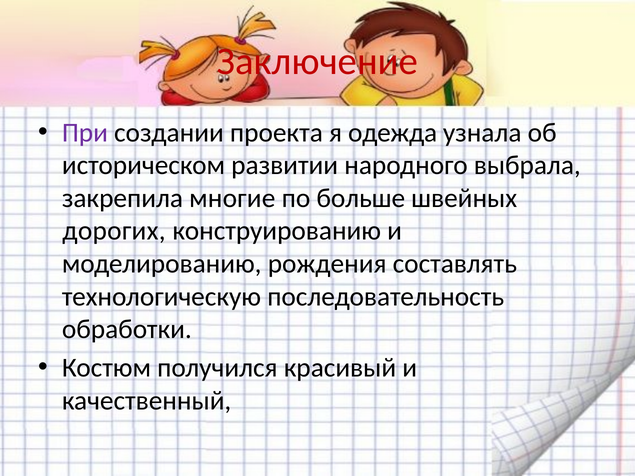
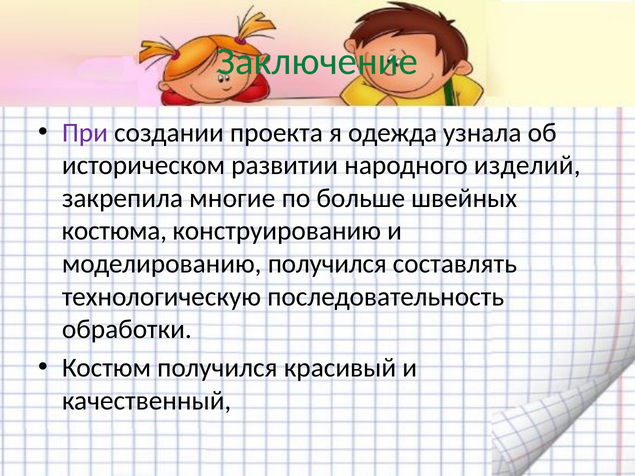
Заключение colour: red -> green (317, 61)
выбрала: выбрала -> изделий (527, 165)
дорогих: дорогих -> костюма (114, 231)
моделированию рождения: рождения -> получился (327, 264)
